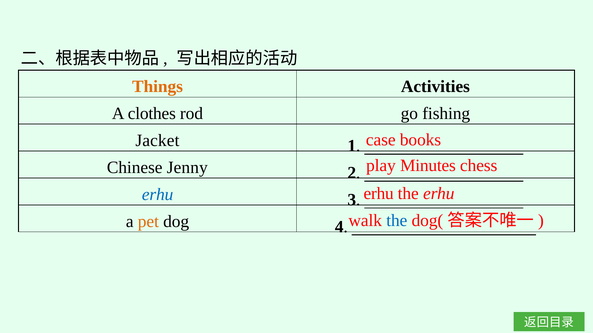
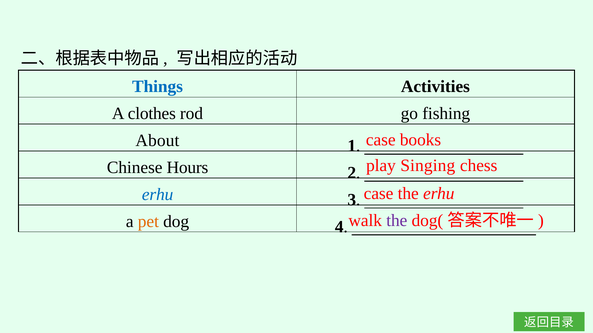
Things colour: orange -> blue (158, 87)
Jacket: Jacket -> About (157, 141)
Minutes: Minutes -> Singing (428, 166)
Jenny: Jenny -> Hours (187, 168)
erhu: erhu -> case (379, 194)
the colour: blue -> purple (397, 221)
